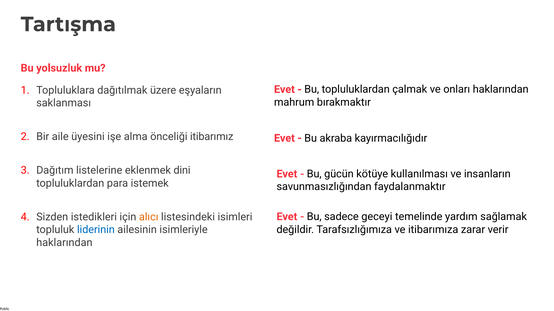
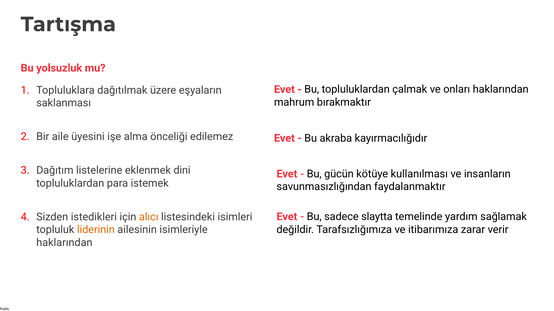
itibarımız: itibarımız -> edilemez (212, 137)
geceyi: geceyi -> slaytta (377, 217)
liderinin colour: blue -> orange (96, 230)
